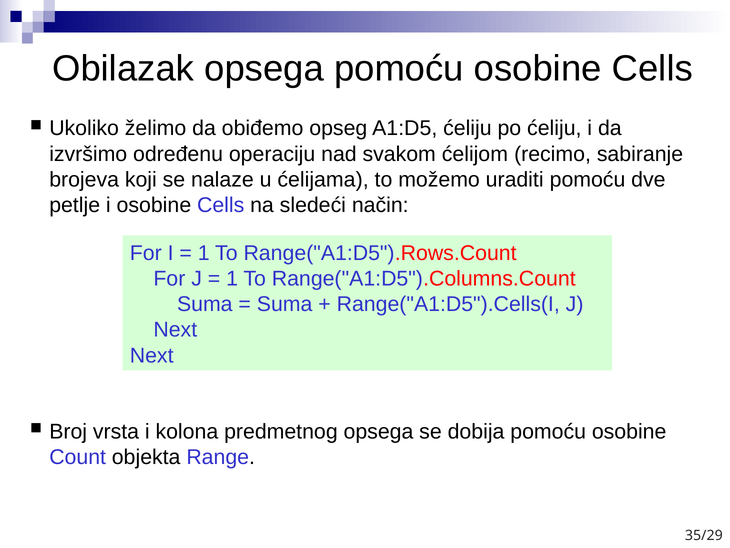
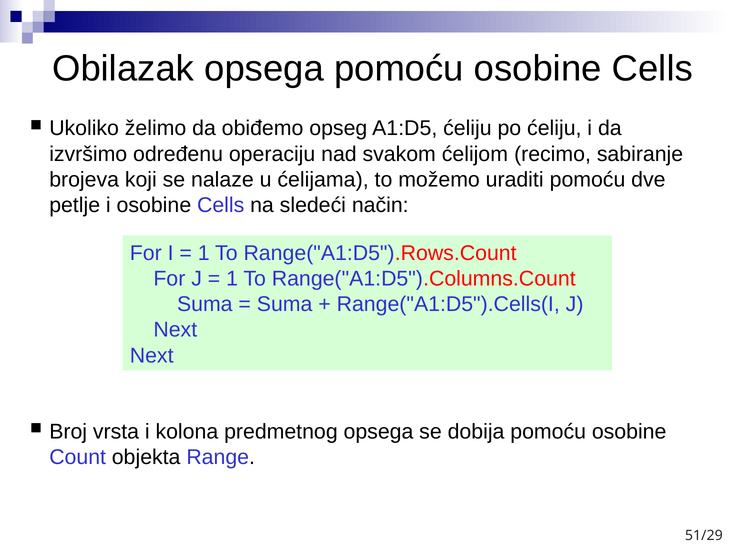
35/29: 35/29 -> 51/29 (704, 535)
